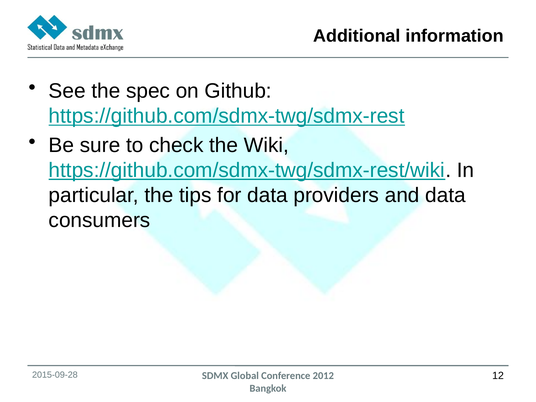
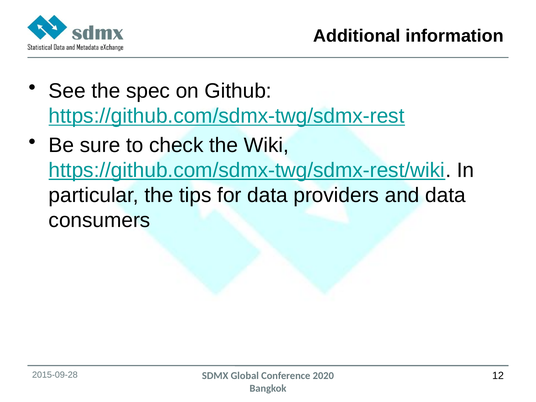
2012: 2012 -> 2020 (323, 376)
